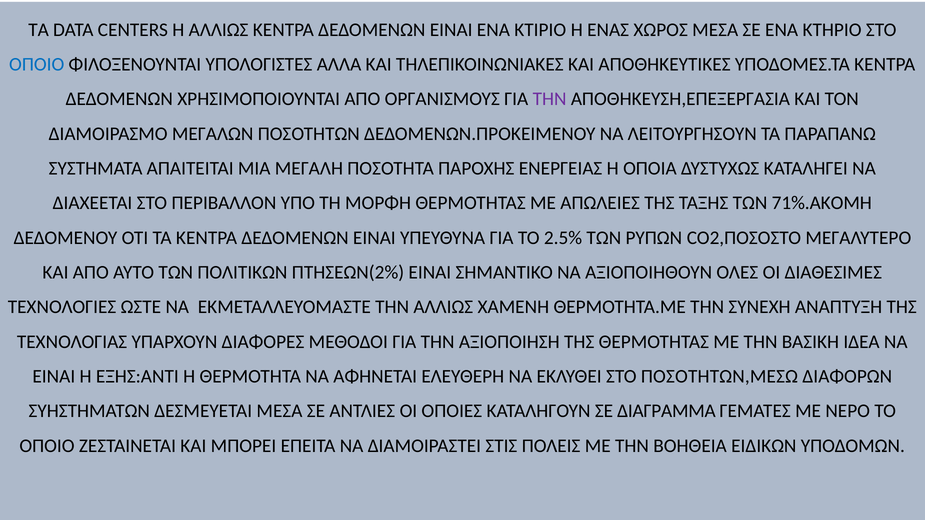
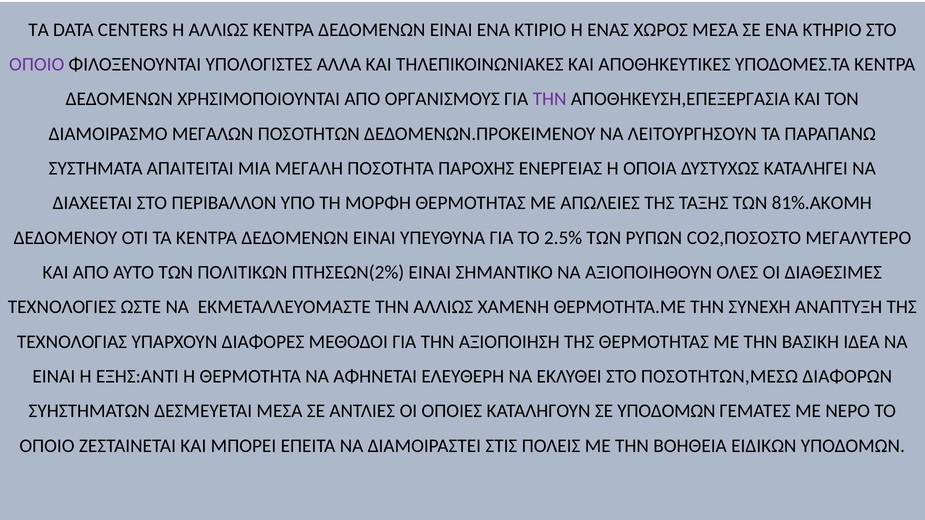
ΟΠΟΙΟ colour: blue -> purple (37, 64)
71%.ΑΚΟΜΗ: 71%.ΑΚΟΜΗ -> 81%.ΑΚΟΜΗ (822, 203)
ΣΕ ΔΙΑΓΡΑΜΜΑ: ΔΙΑΓΡΑΜΜΑ -> ΥΠΟΔΟΜΩΝ (666, 411)
